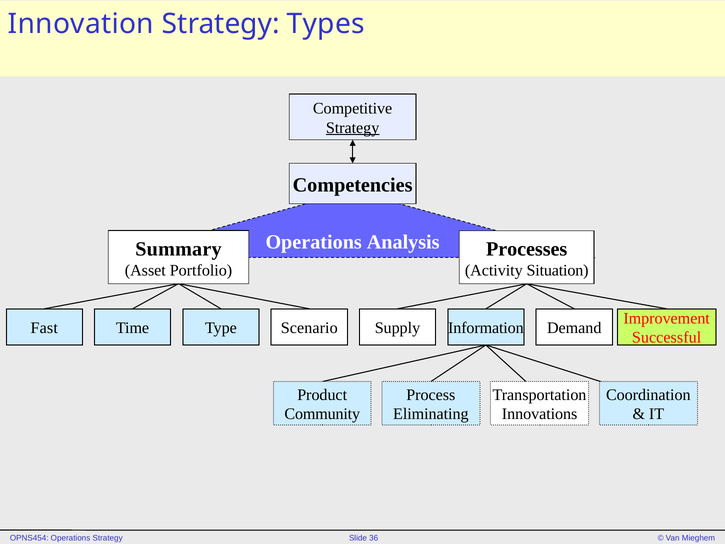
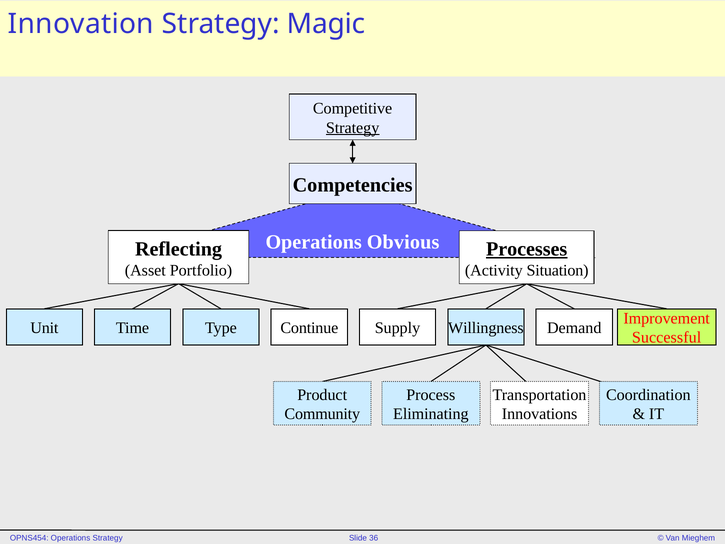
Types: Types -> Magic (326, 24)
Analysis: Analysis -> Obvious (403, 242)
Summary: Summary -> Reflecting (179, 249)
Processes underline: none -> present (527, 249)
Fast: Fast -> Unit (44, 328)
Scenario: Scenario -> Continue (309, 328)
Information: Information -> Willingness (486, 328)
